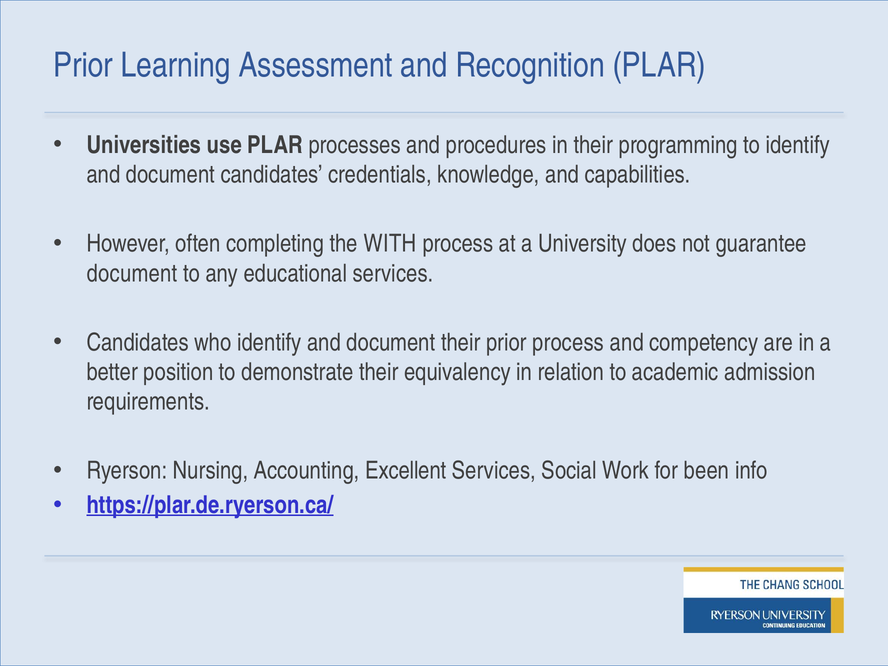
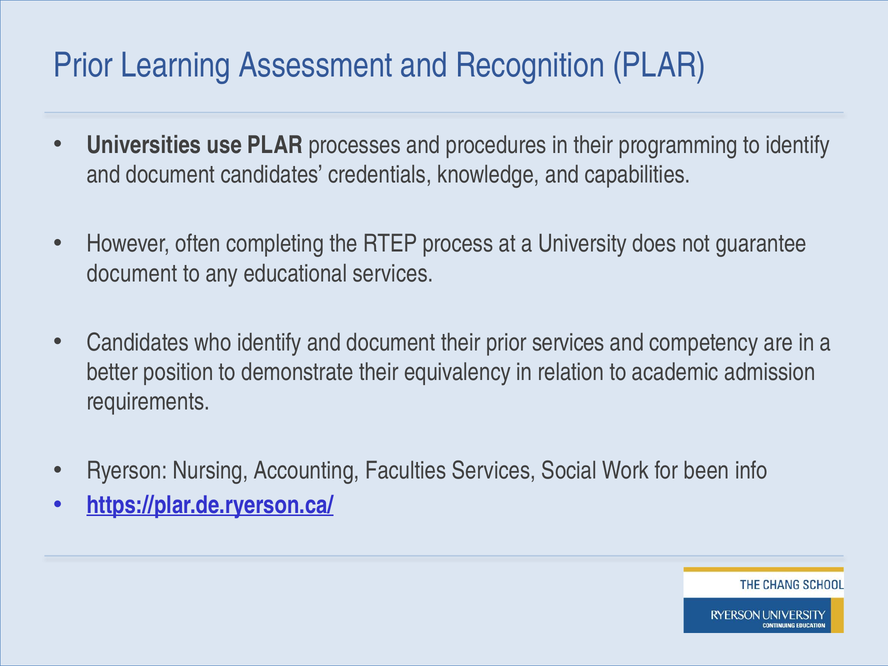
WITH: WITH -> RTEP (390, 244)
prior process: process -> services (568, 342)
Excellent: Excellent -> Faculties (406, 471)
